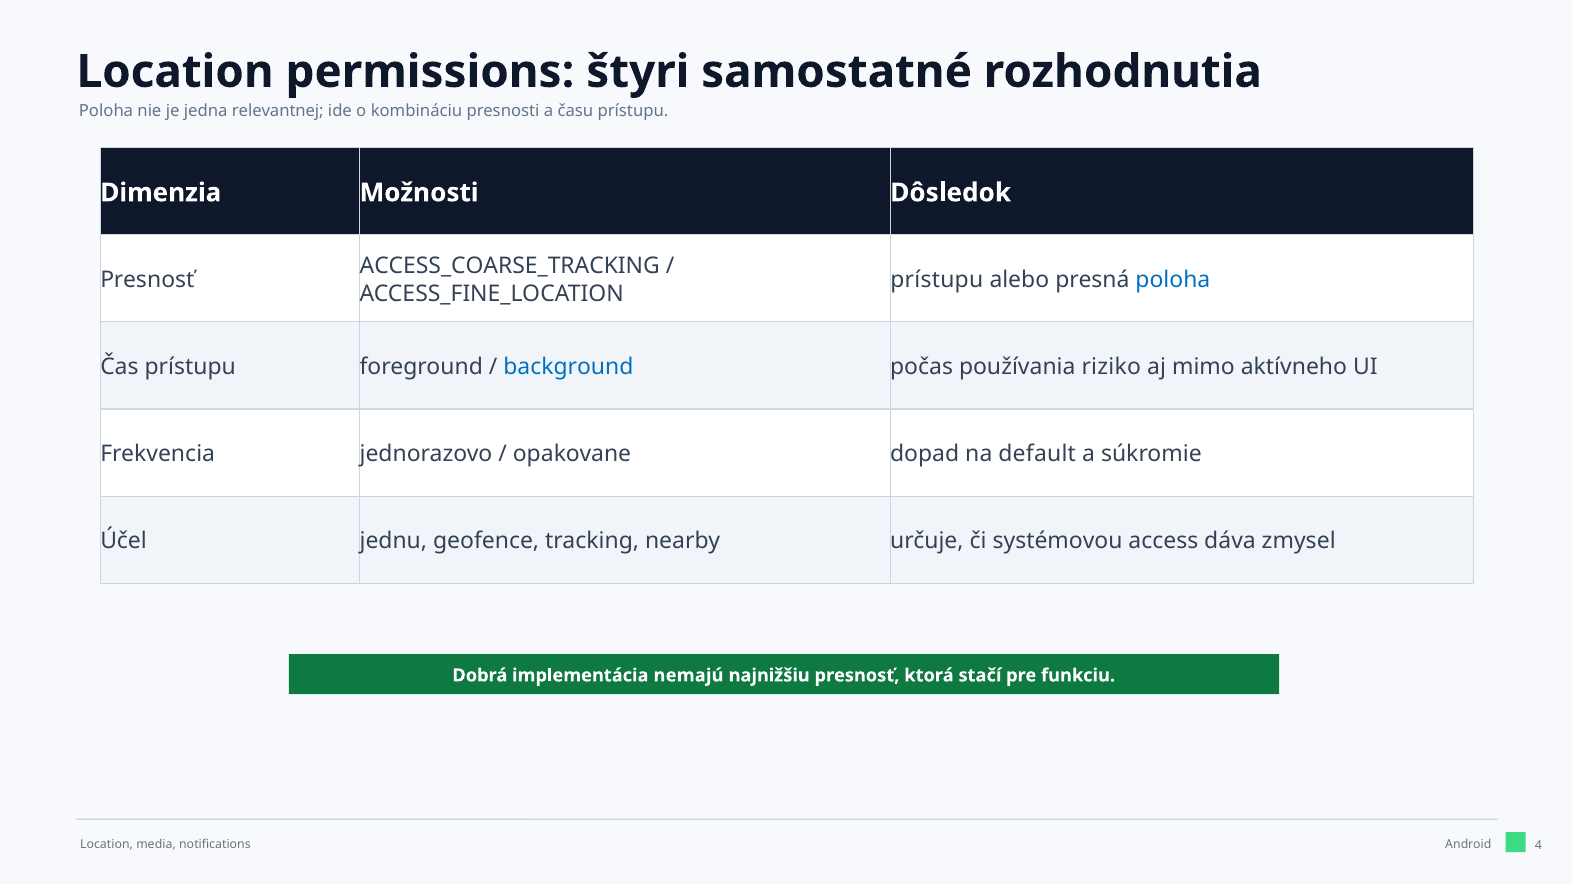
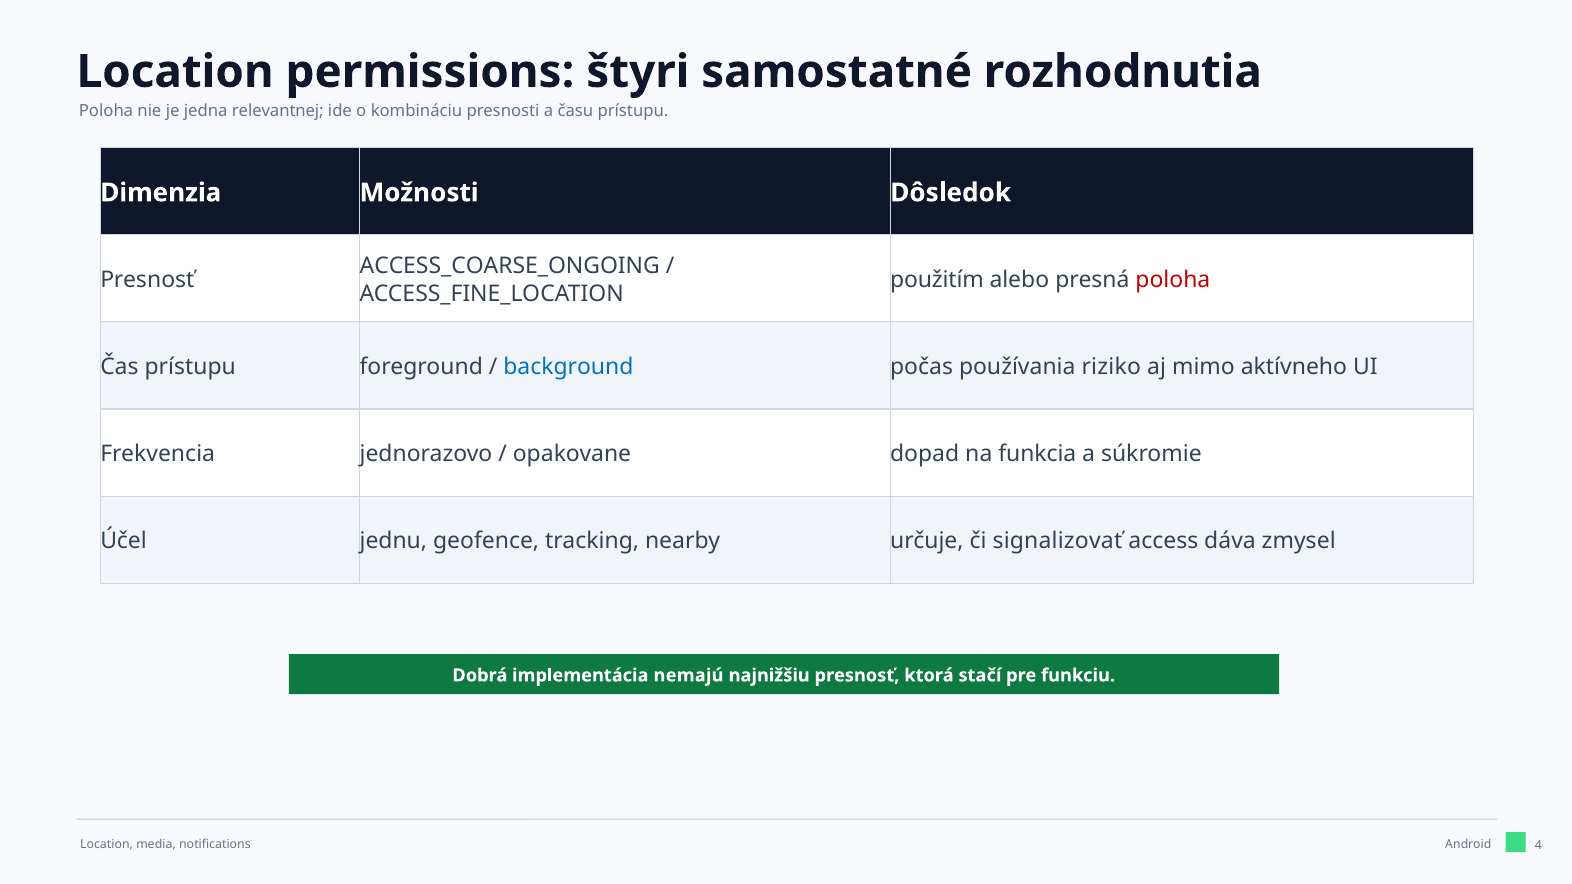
ACCESS_COARSE_TRACKING: ACCESS_COARSE_TRACKING -> ACCESS_COARSE_ONGOING (510, 266)
prístupu: prístupu -> použitím (937, 280)
poloha colour: blue -> red (1173, 280)
default: default -> funkcia (1037, 454)
systémovou: systémovou -> signalizovať (1057, 542)
